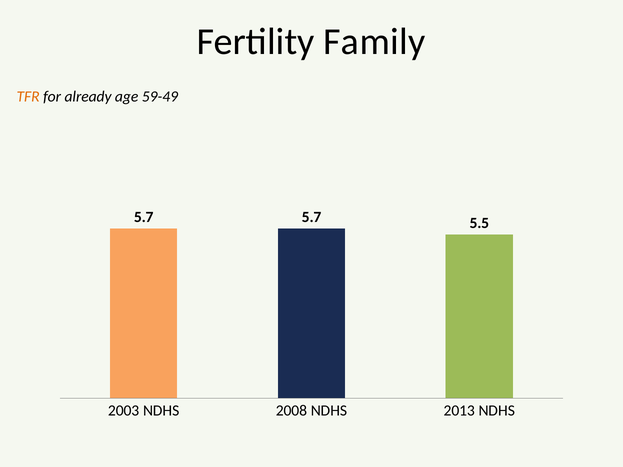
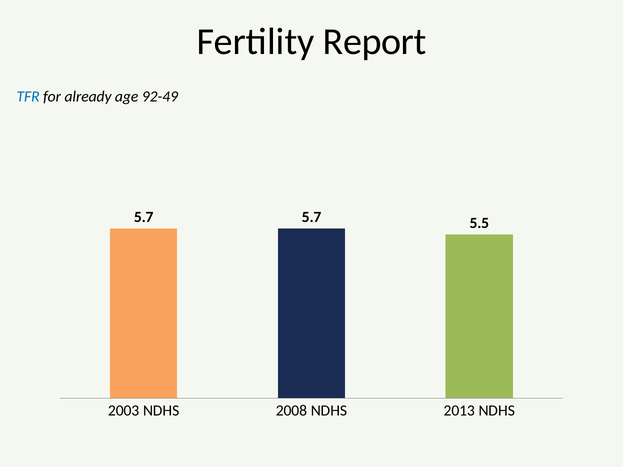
Family: Family -> Report (375, 42)
TFR colour: orange -> blue (28, 97)
59-49: 59-49 -> 92-49 (160, 97)
